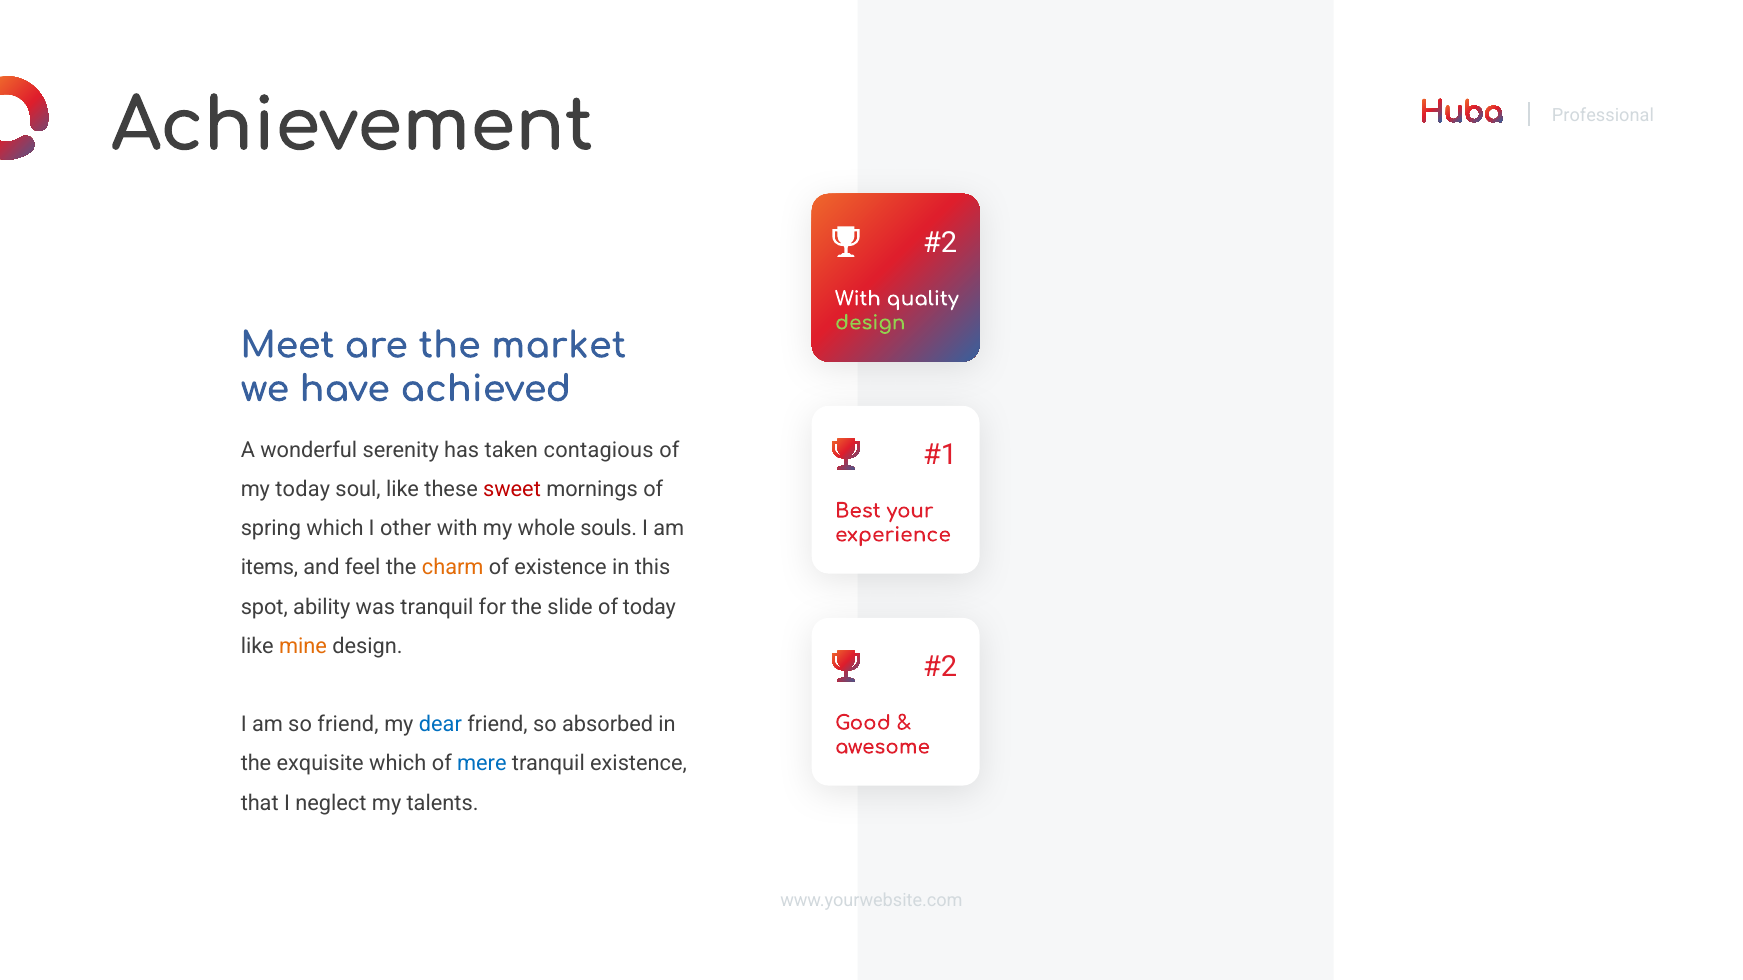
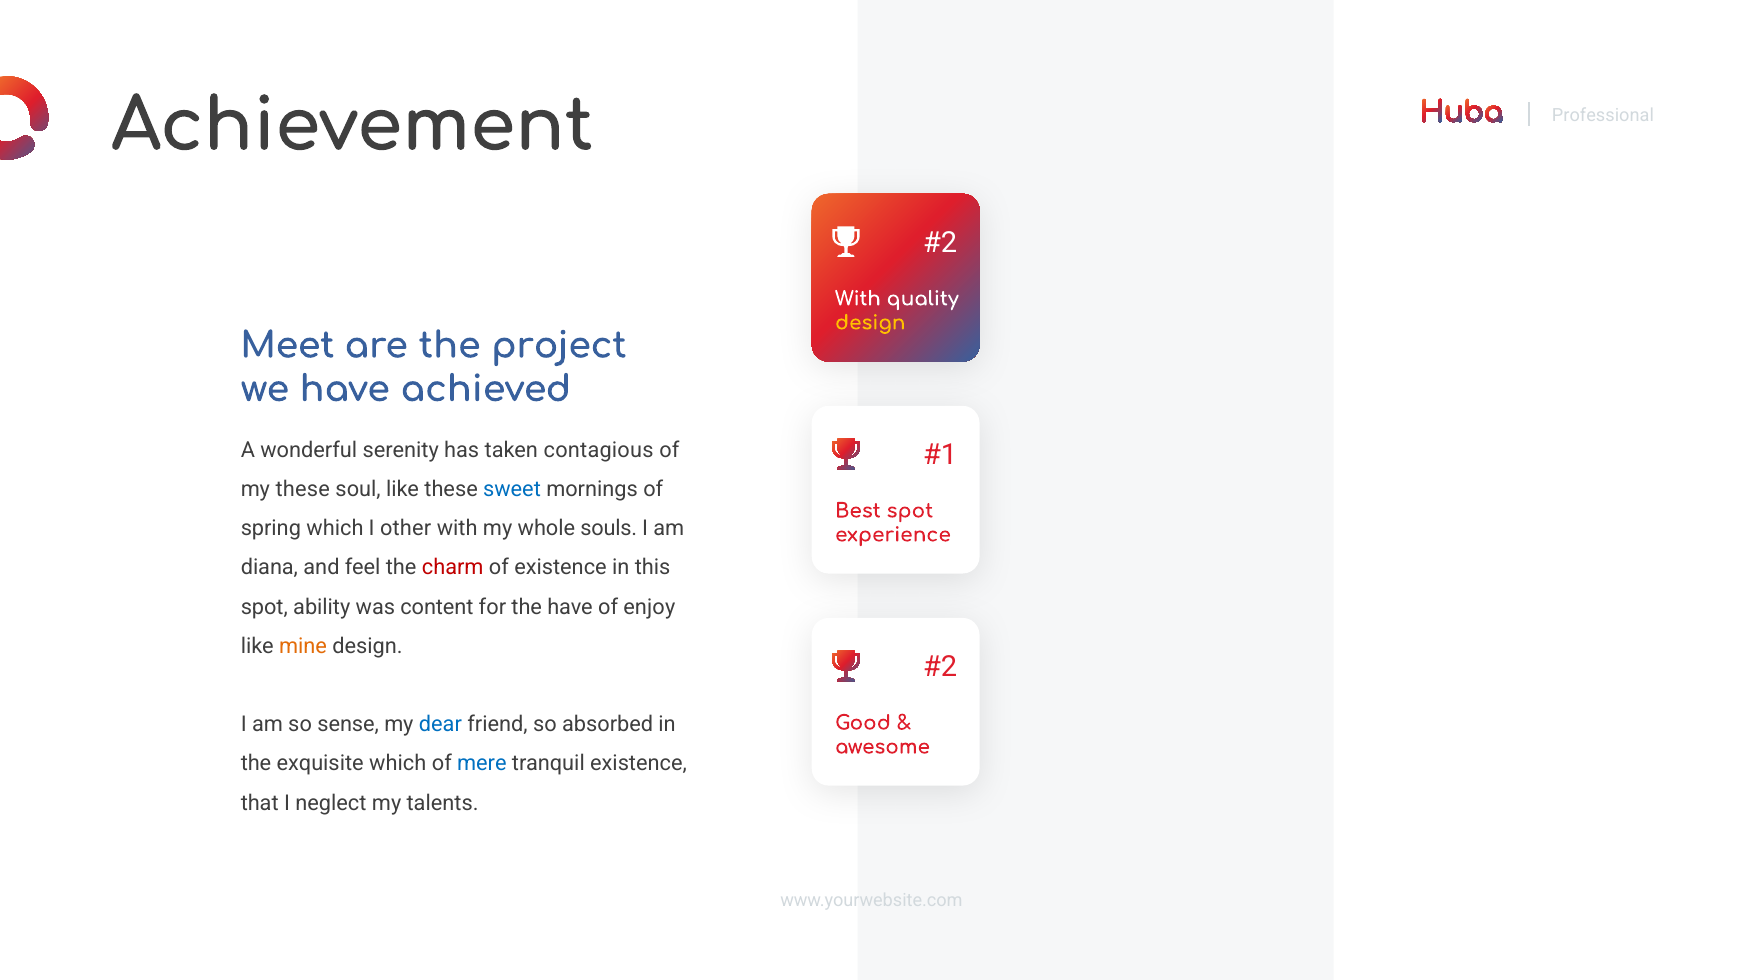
design colour: light green -> yellow (870, 323)
market: market -> project (559, 346)
my today: today -> these (303, 490)
sweet colour: red -> blue (512, 490)
Best your: your -> spot (910, 511)
items: items -> diana (269, 568)
charm colour: orange -> red (453, 568)
was tranquil: tranquil -> content (437, 607)
the slide: slide -> have (570, 607)
of today: today -> enjoy (649, 607)
so friend: friend -> sense (348, 725)
